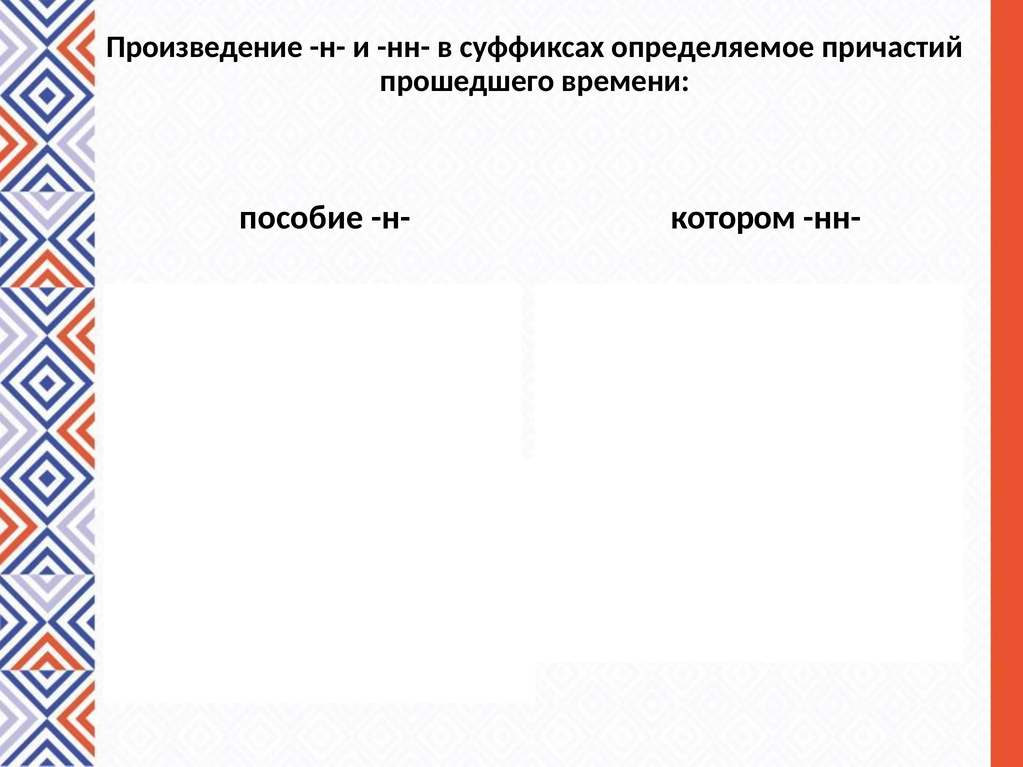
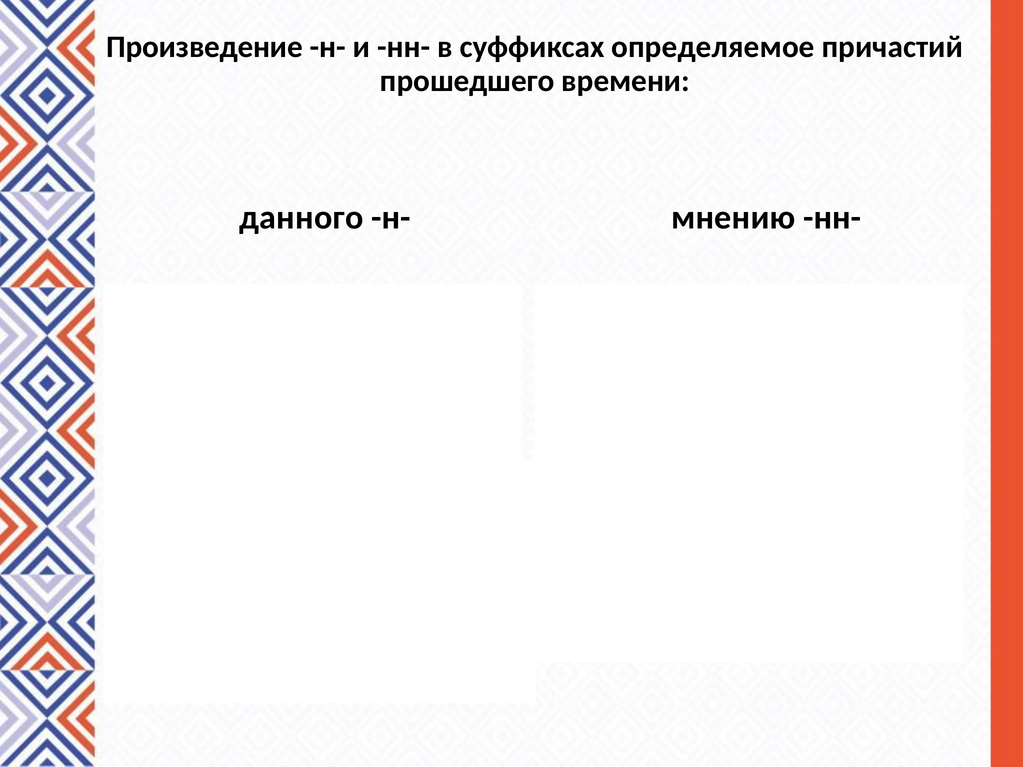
пособие: пособие -> данного (301, 217)
котором: котором -> мнению (733, 217)
